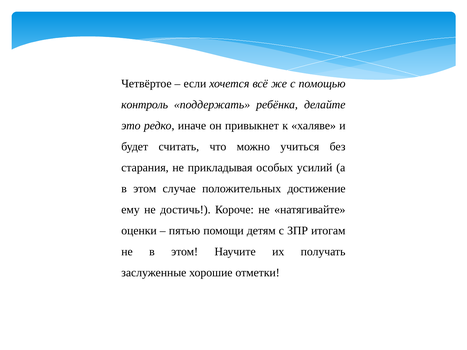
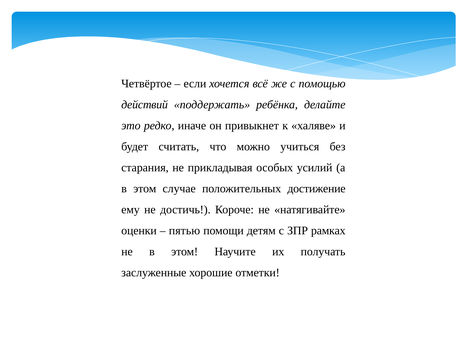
контроль: контроль -> действий (145, 105)
итогам: итогам -> рамках (328, 231)
